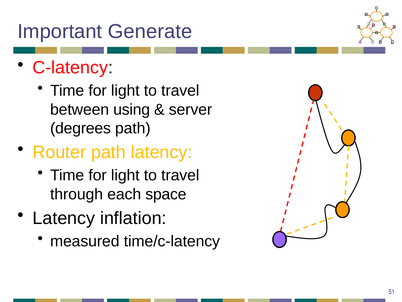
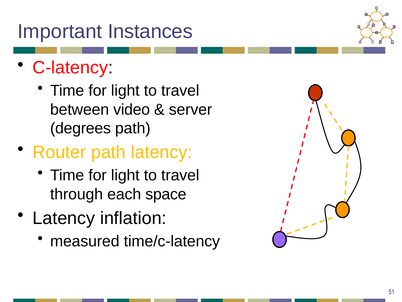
Generate: Generate -> Instances (150, 32)
using: using -> video (132, 109)
